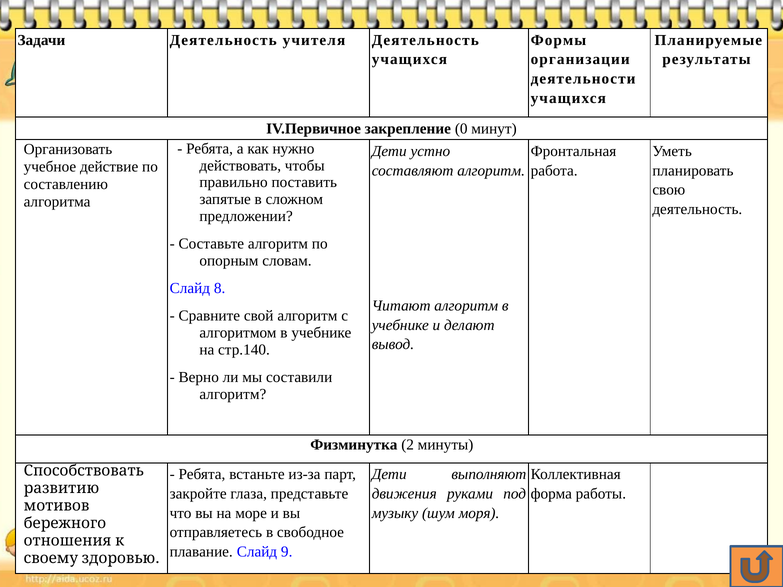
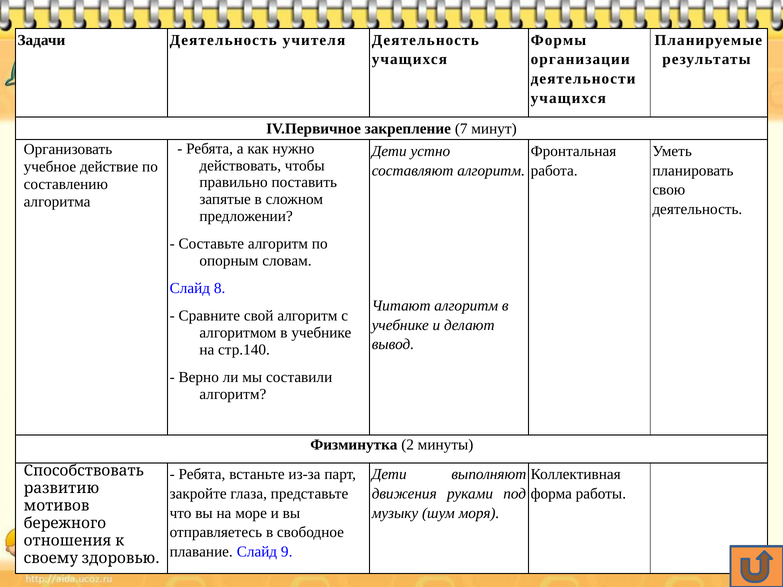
0: 0 -> 7 (461, 129)
